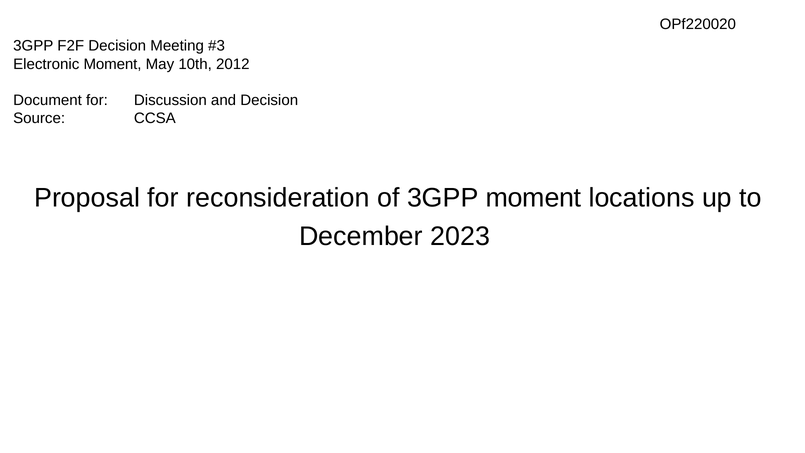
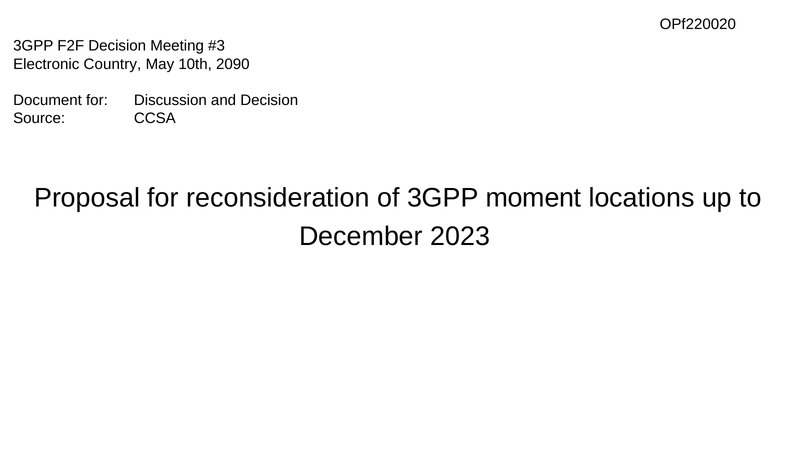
Electronic Moment: Moment -> Country (112, 64)
2012: 2012 -> 2090 (233, 64)
